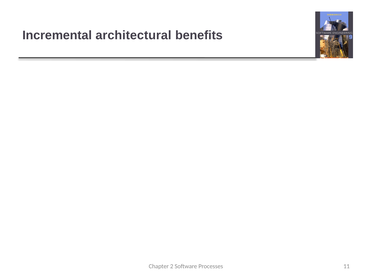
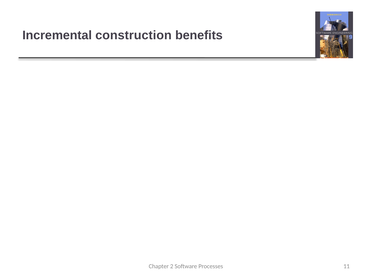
architectural: architectural -> construction (133, 35)
